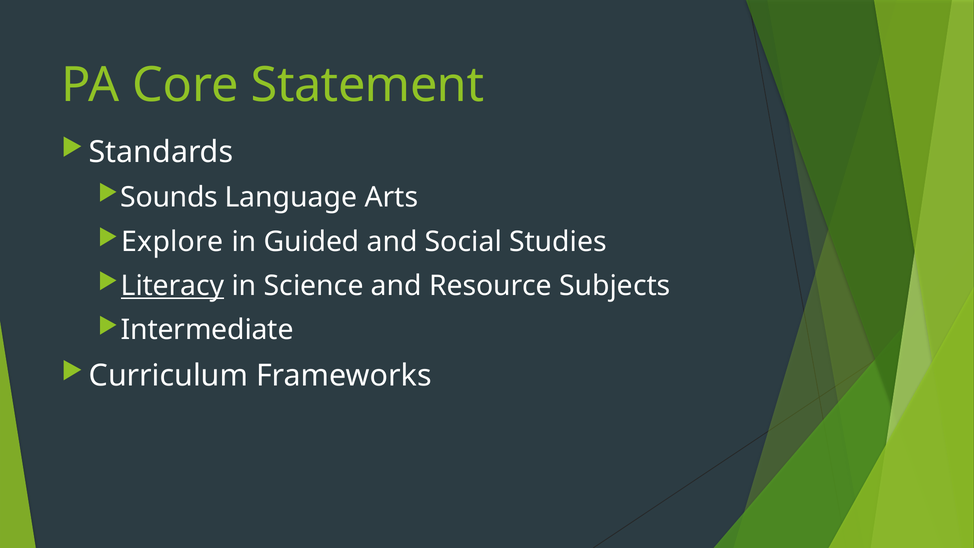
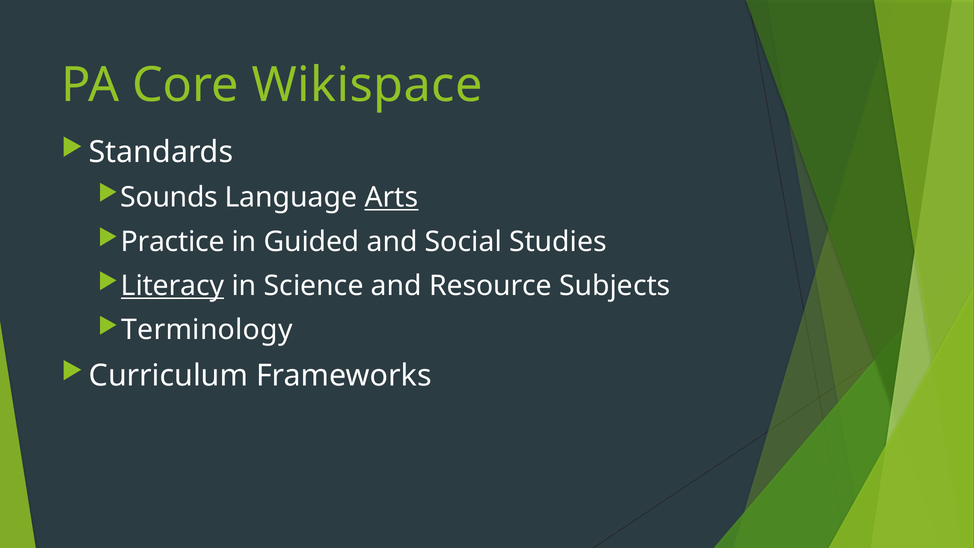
Statement: Statement -> Wikispace (367, 85)
Arts underline: none -> present (391, 197)
Explore: Explore -> Practice (173, 242)
Intermediate: Intermediate -> Terminology (207, 330)
